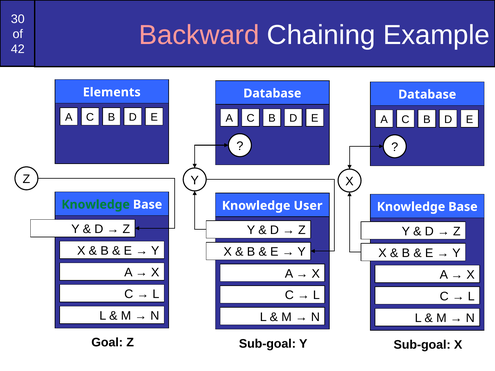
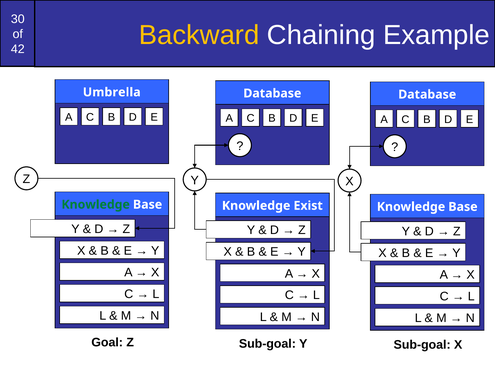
Backward colour: pink -> yellow (199, 35)
Elements: Elements -> Umbrella (112, 92)
User: User -> Exist (308, 206)
